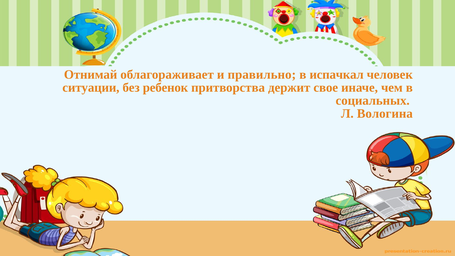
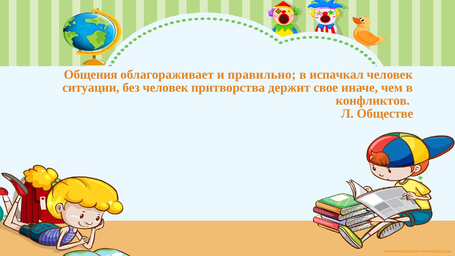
Отнимай: Отнимай -> Общения (91, 74)
без ребенок: ребенок -> человек (165, 87)
социальных: социальных -> конфликтов (373, 101)
Вологина: Вологина -> Обществе (385, 114)
